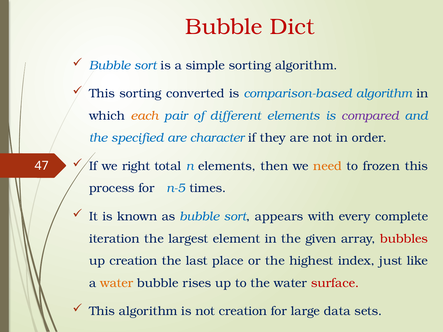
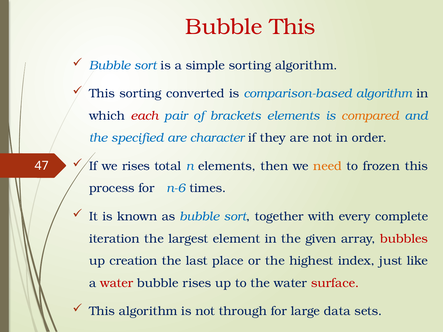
Bubble Dict: Dict -> This (292, 27)
each colour: orange -> red (145, 116)
different: different -> brackets (236, 116)
compared colour: purple -> orange (370, 116)
we right: right -> rises (136, 166)
n-5: n-5 -> n-6 (176, 188)
appears: appears -> together (279, 217)
water colour: orange -> red (117, 283)
not creation: creation -> through (243, 311)
